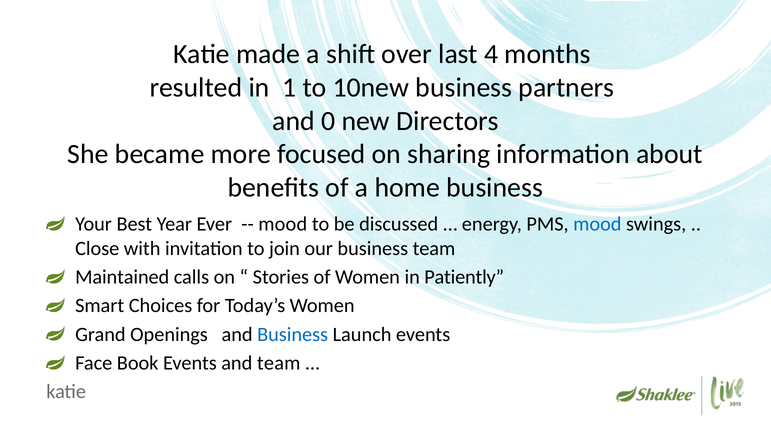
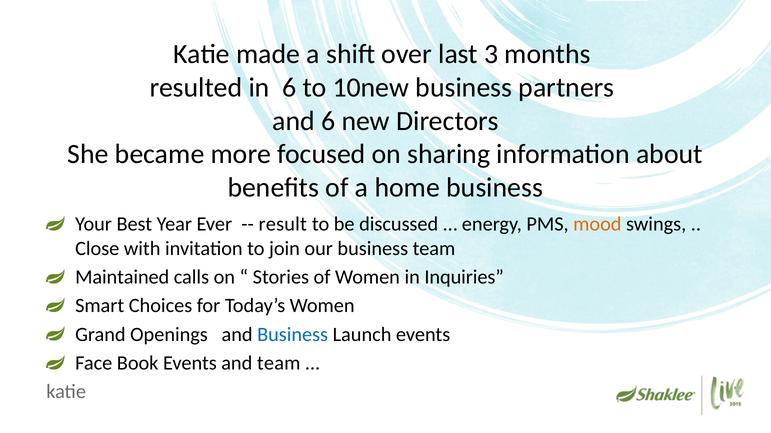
4: 4 -> 3 (491, 54)
in 1: 1 -> 6 (289, 88)
and 0: 0 -> 6 (328, 121)
mood: mood -> result (283, 224)
mood colour: blue -> orange (597, 224)
Patiently: Patiently -> Inquiries (464, 278)
